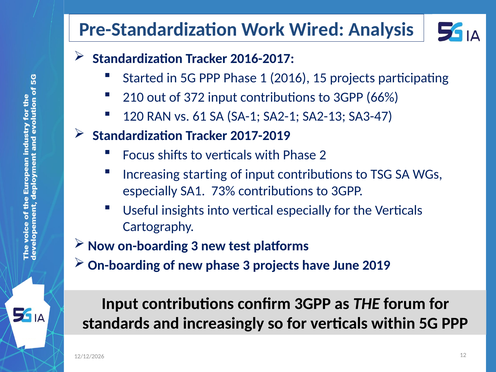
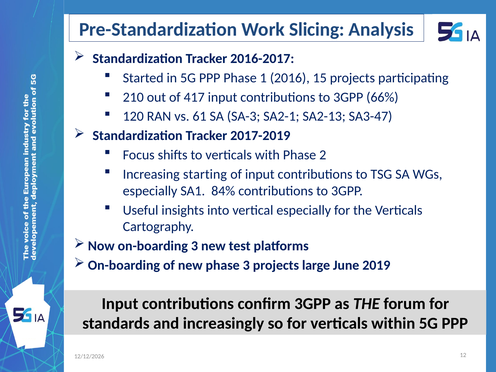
Wired: Wired -> Slicing (317, 30)
372: 372 -> 417 (194, 97)
SA-1: SA-1 -> SA-3 (244, 116)
73%: 73% -> 84% (223, 191)
have: have -> large (316, 265)
